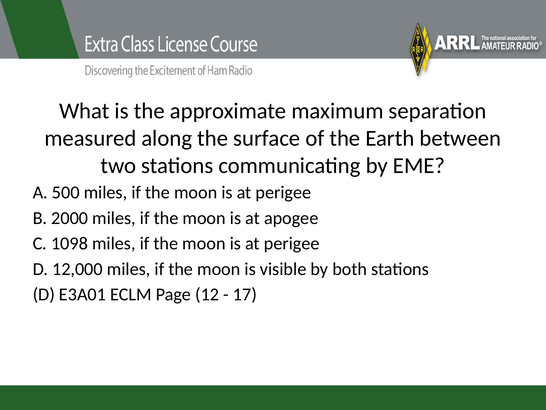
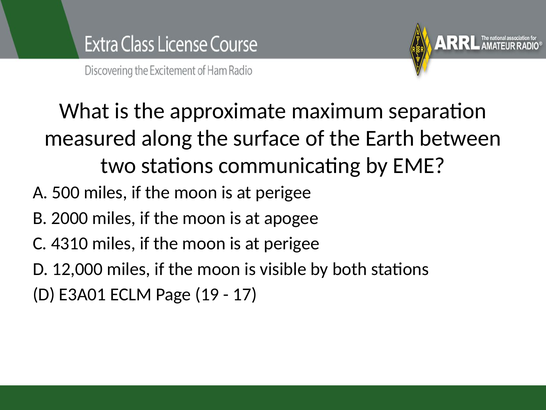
1098: 1098 -> 4310 (69, 243)
12: 12 -> 19 (207, 294)
